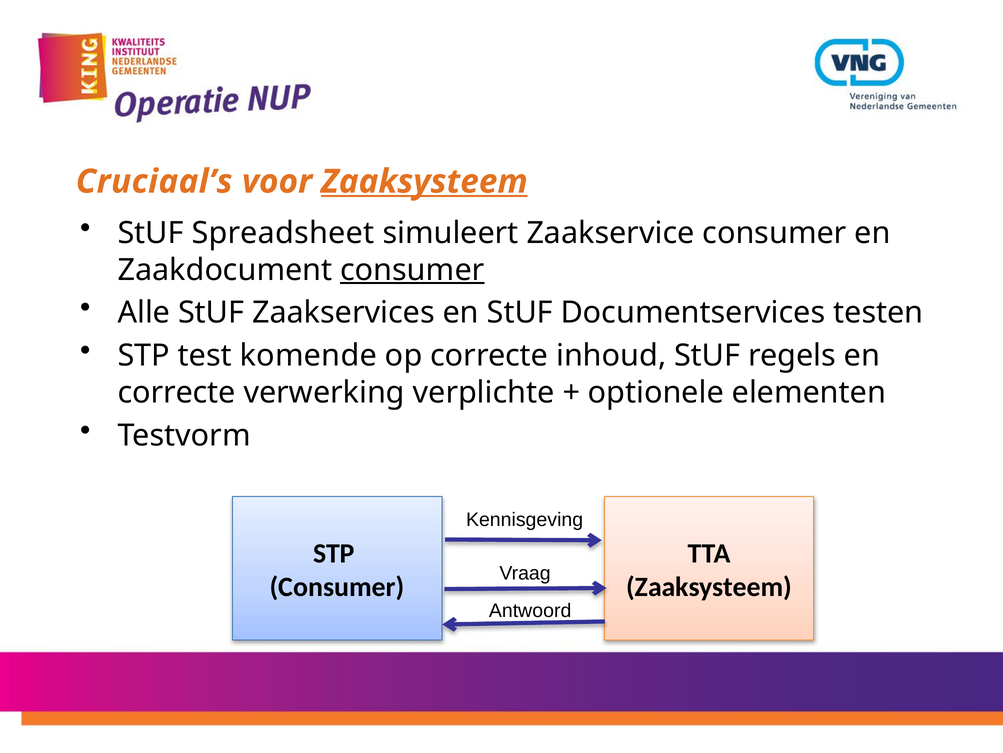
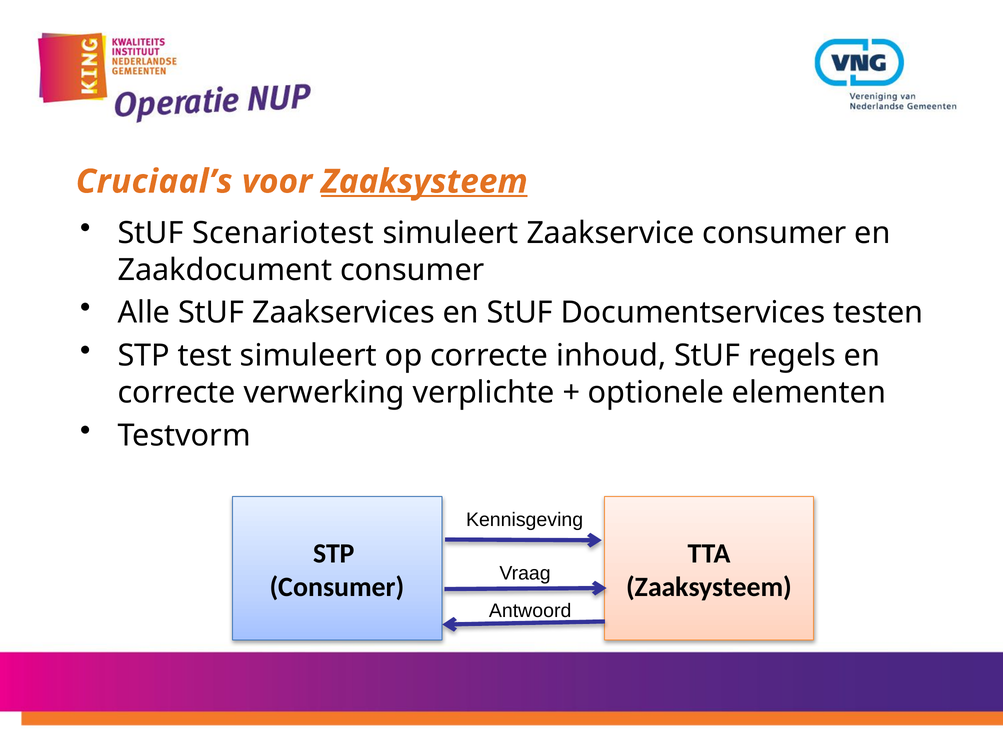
Spreadsheet: Spreadsheet -> Scenariotest (283, 233)
consumer underline: present -> none (412, 270)
test komende: komende -> simuleert (308, 355)
